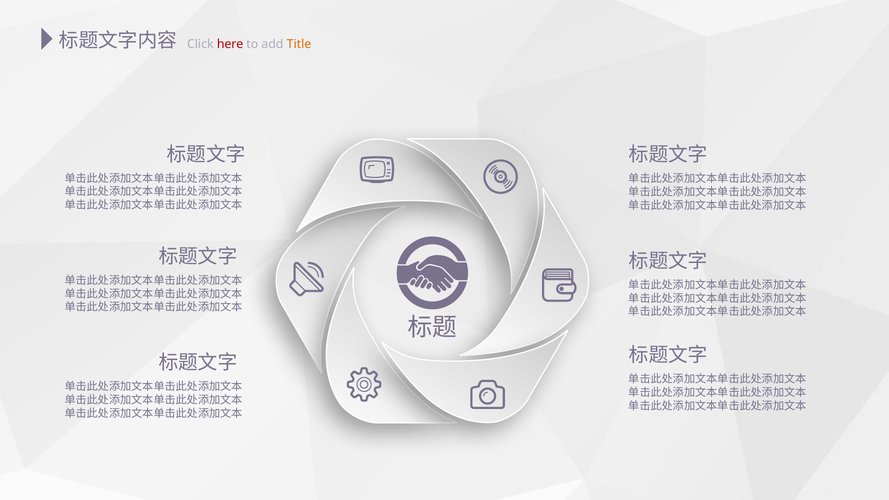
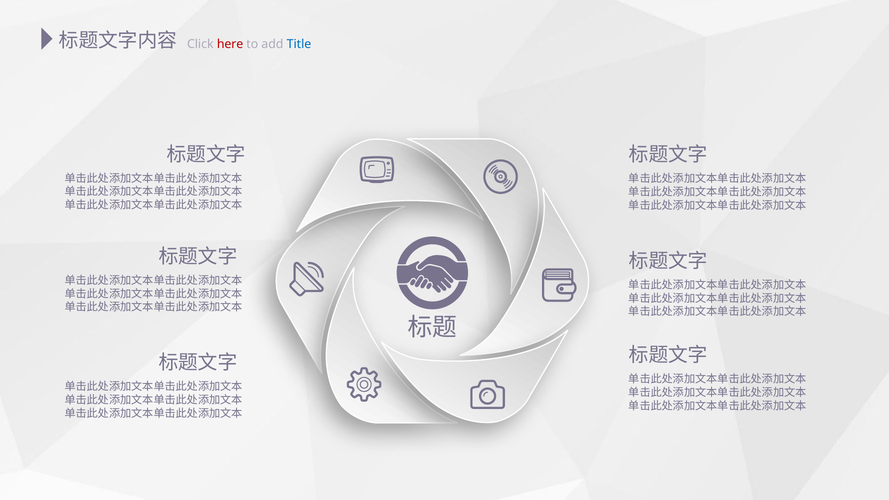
Title colour: orange -> blue (299, 44)
